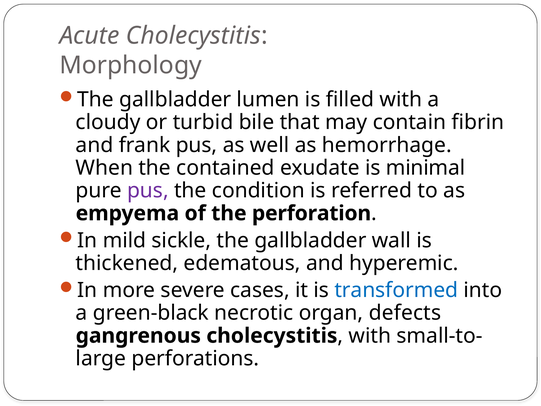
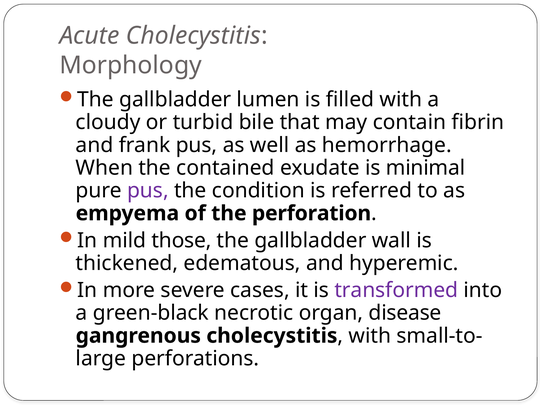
sickle: sickle -> those (181, 240)
transformed colour: blue -> purple (396, 290)
defects: defects -> disease (405, 313)
